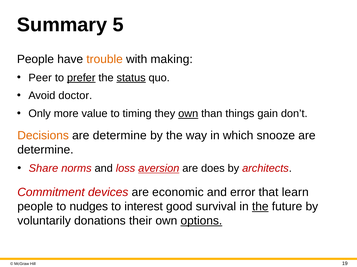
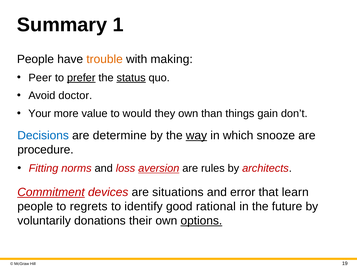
5: 5 -> 1 (118, 25)
Only: Only -> Your (40, 114)
timing: timing -> would (137, 114)
own underline: present -> none (188, 114)
Decisions colour: orange -> blue (43, 136)
way underline: none -> present (196, 136)
determine: determine -> procedure (45, 150)
Share: Share -> Fitting (44, 169)
does: does -> rules (213, 169)
Commitment underline: none -> present (51, 193)
economic: economic -> situations (178, 193)
nudges: nudges -> regrets (89, 207)
interest: interest -> identify (144, 207)
survival: survival -> rational (216, 207)
the underline: present -> none (260, 207)
